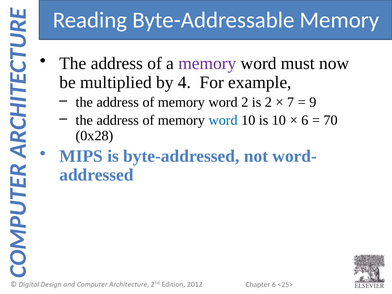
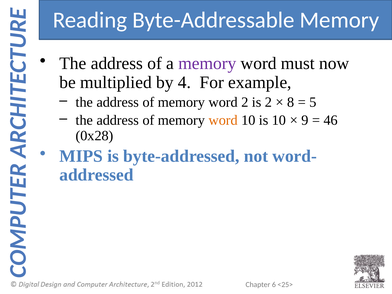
7: 7 -> 8 (291, 102)
9: 9 -> 5 (313, 102)
word colour: blue -> orange (223, 120)
6: 6 -> 9 (305, 120)
70: 70 -> 46 (331, 120)
